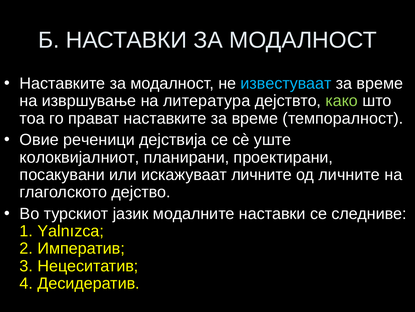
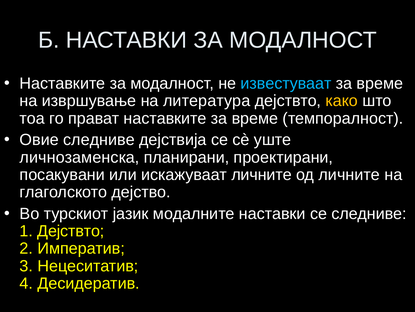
како colour: light green -> yellow (342, 101)
Овие реченици: реченици -> следниве (99, 140)
колоквијалниот: колоквијалниот -> личнозаменска (80, 157)
1 Yalnızca: Yalnızca -> Дејствто (71, 231)
